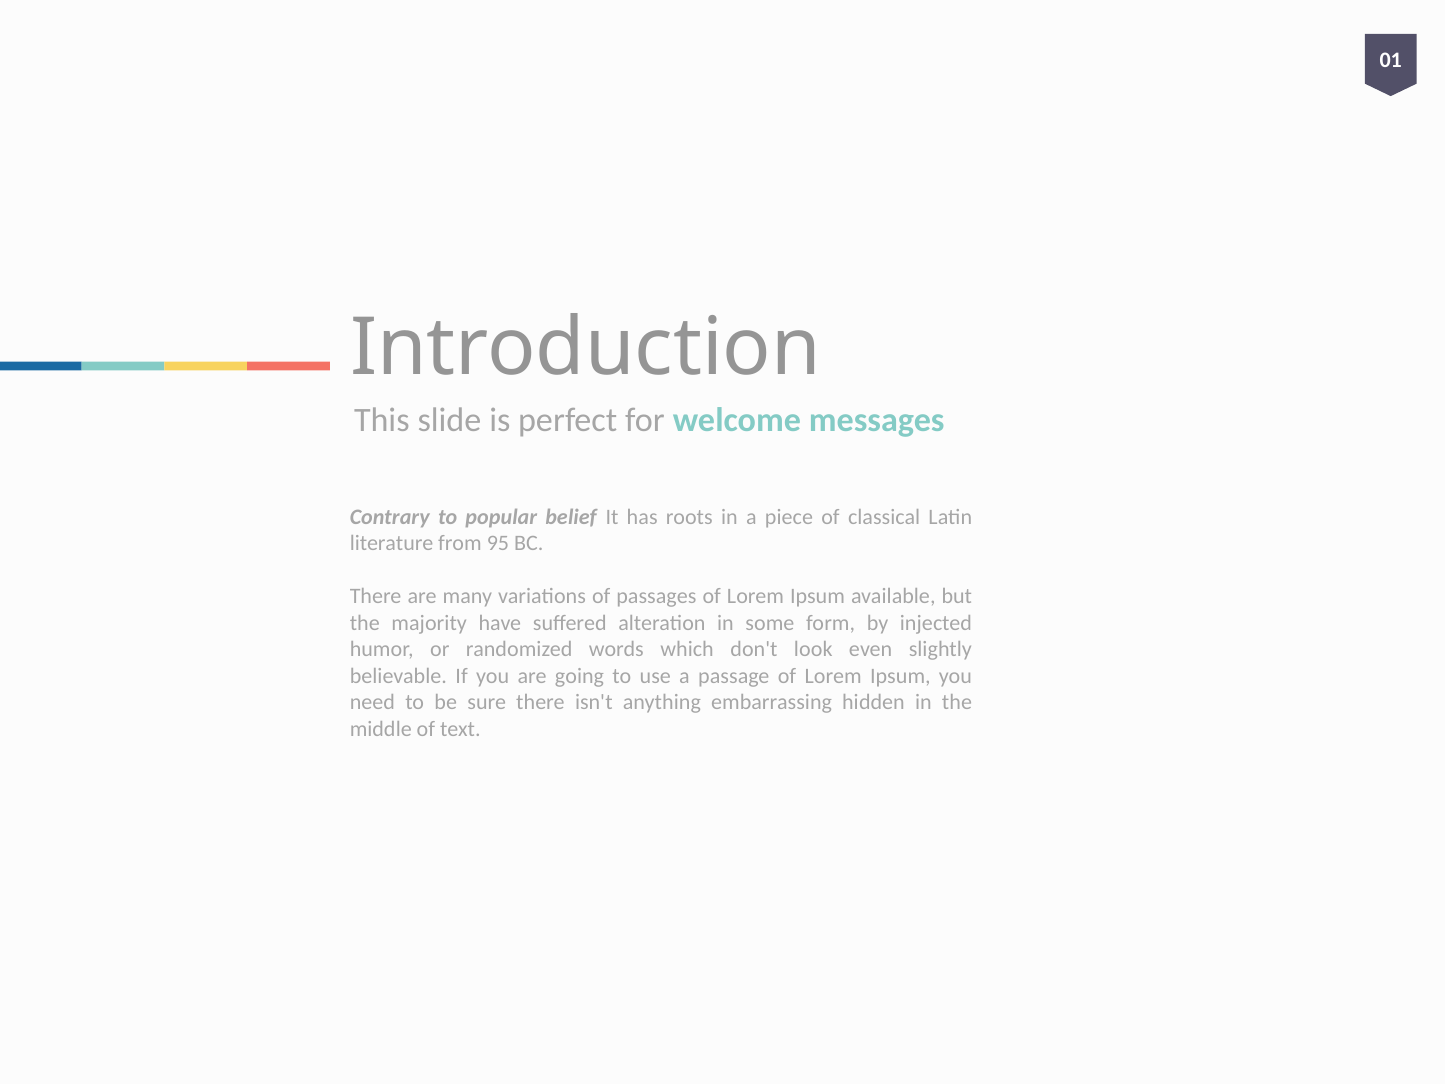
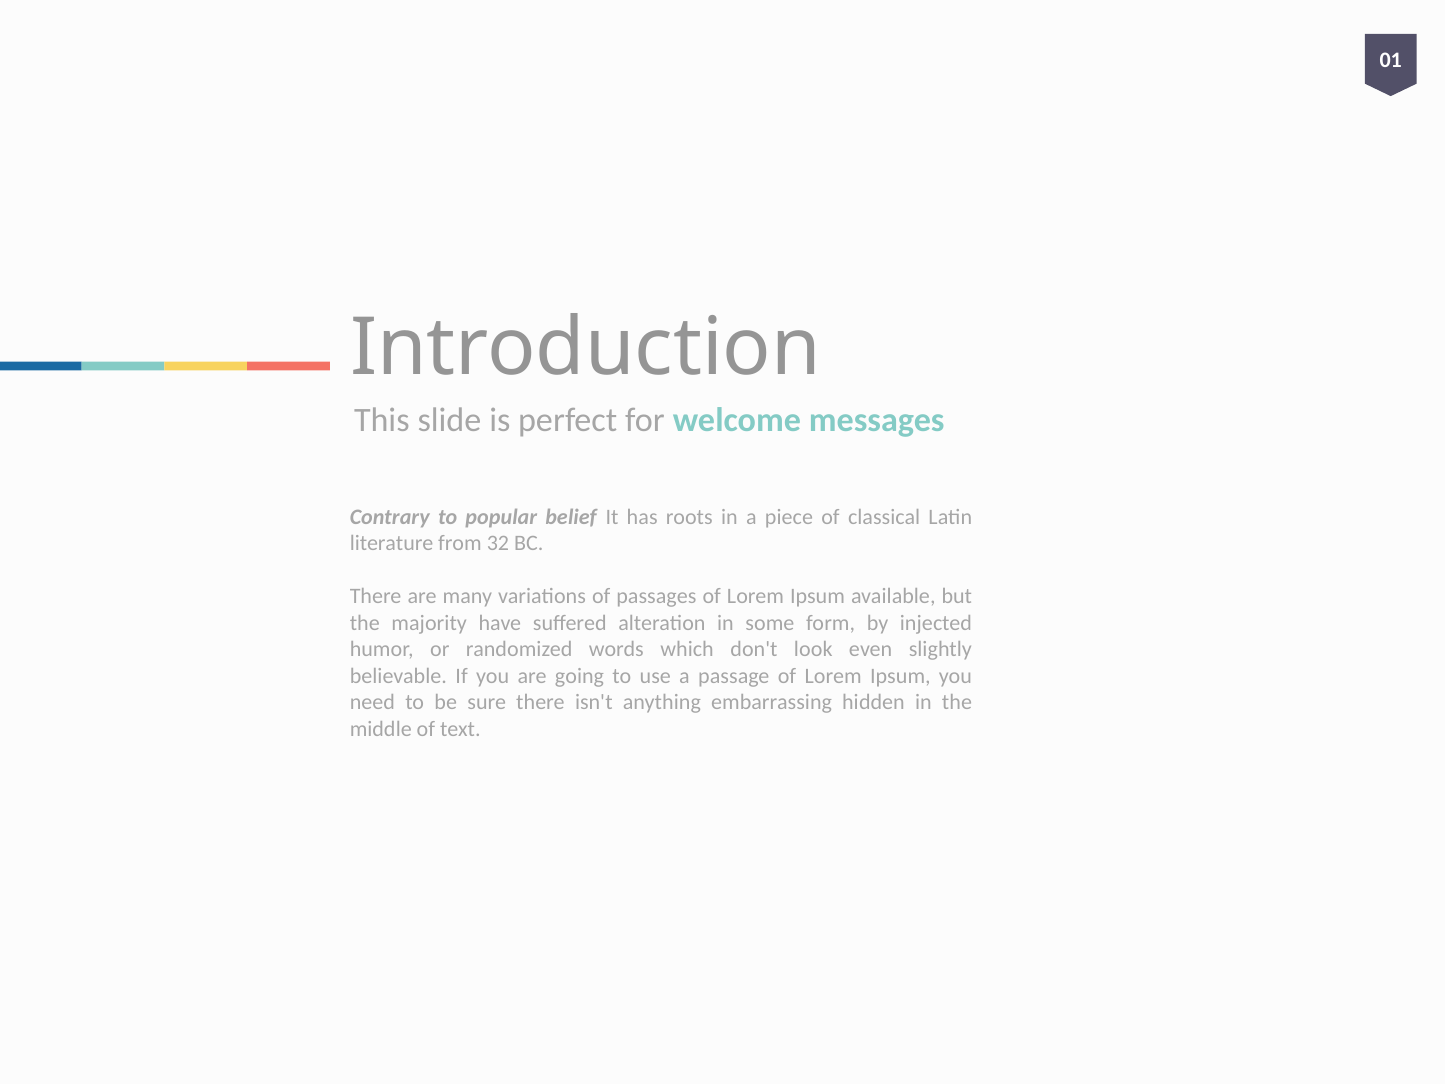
95: 95 -> 32 (498, 543)
